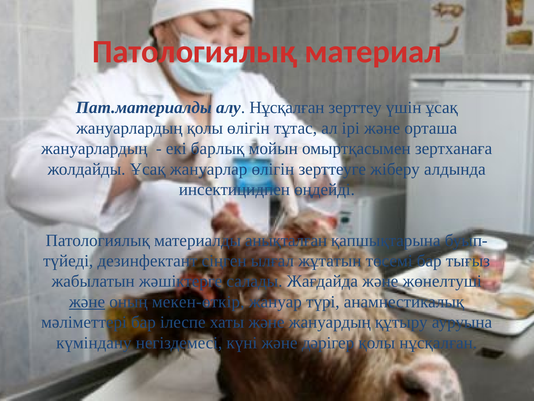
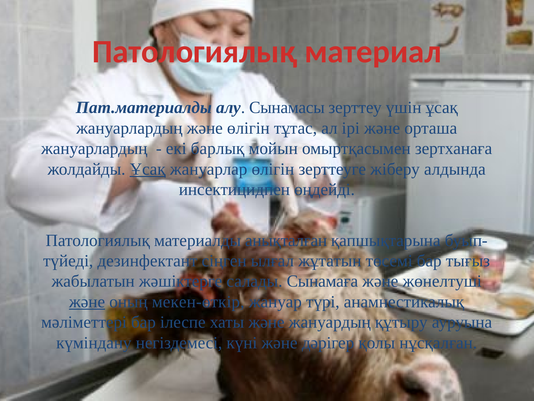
алу Нұсқалған: Нұсқалған -> Сынамасы (287, 108)
жануарлардың қолы: қолы -> және (205, 128)
Ұсақ underline: none -> present (148, 169)
Жағдайда: Жағдайда -> Сынамаға (322, 281)
